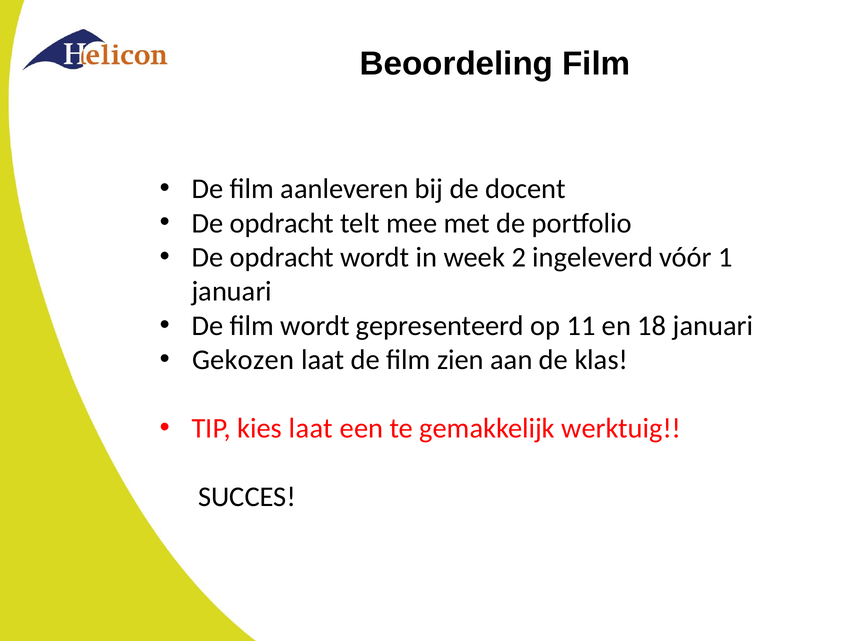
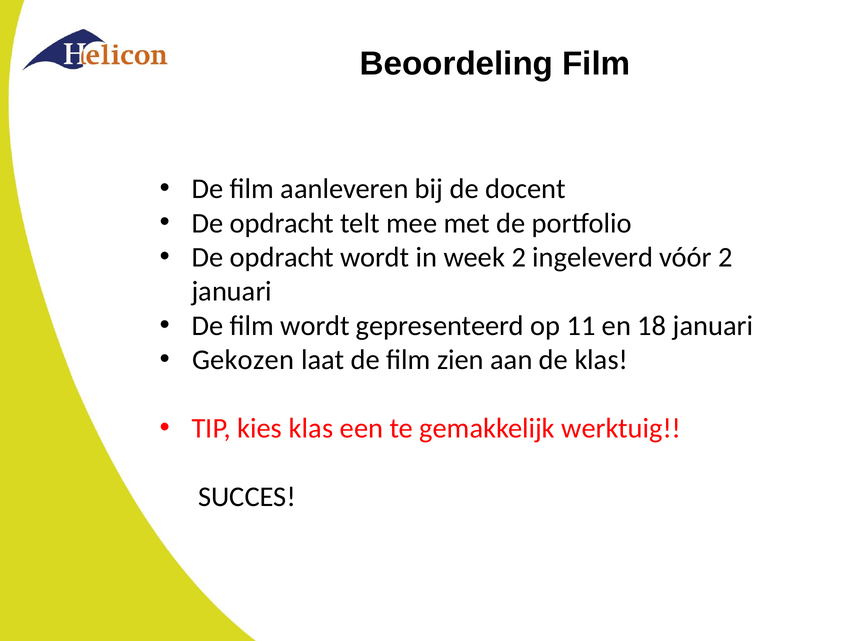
vóór 1: 1 -> 2 (726, 257)
kies laat: laat -> klas (311, 428)
